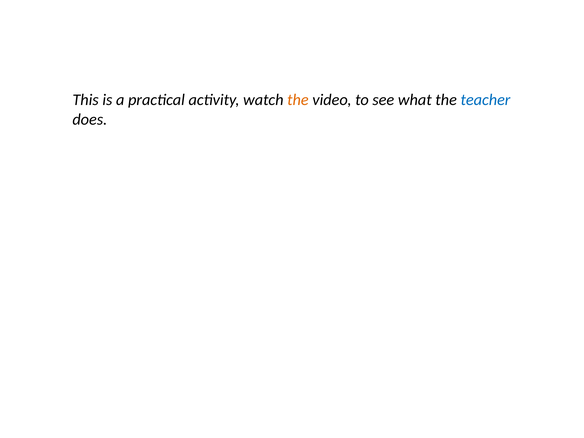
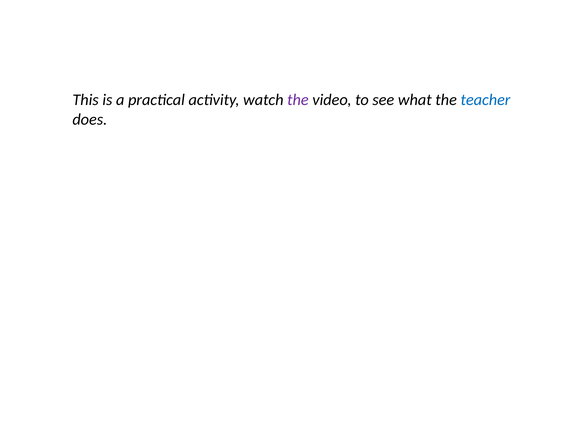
the colour: orange -> purple (298, 100)
